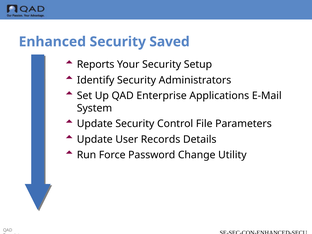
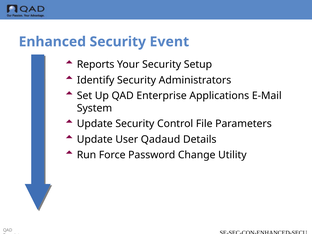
Saved: Saved -> Event (169, 42)
Records: Records -> Qadaud (161, 139)
